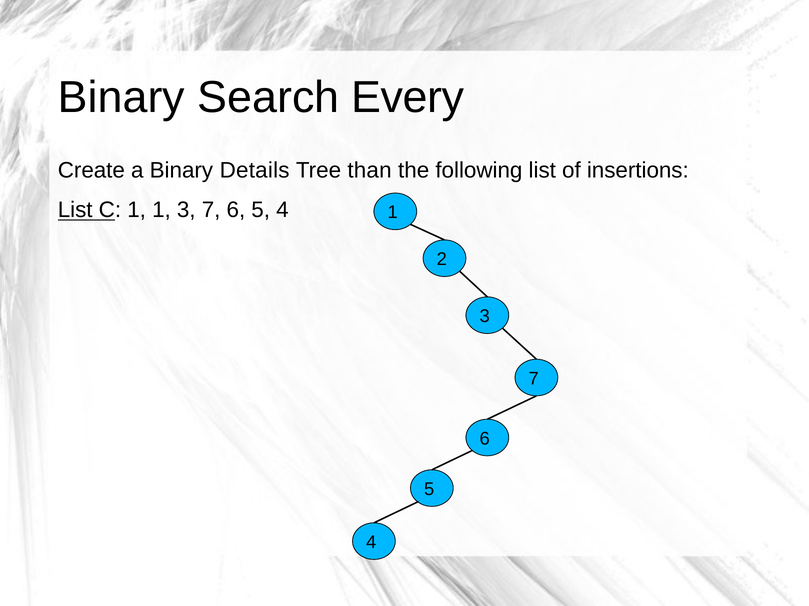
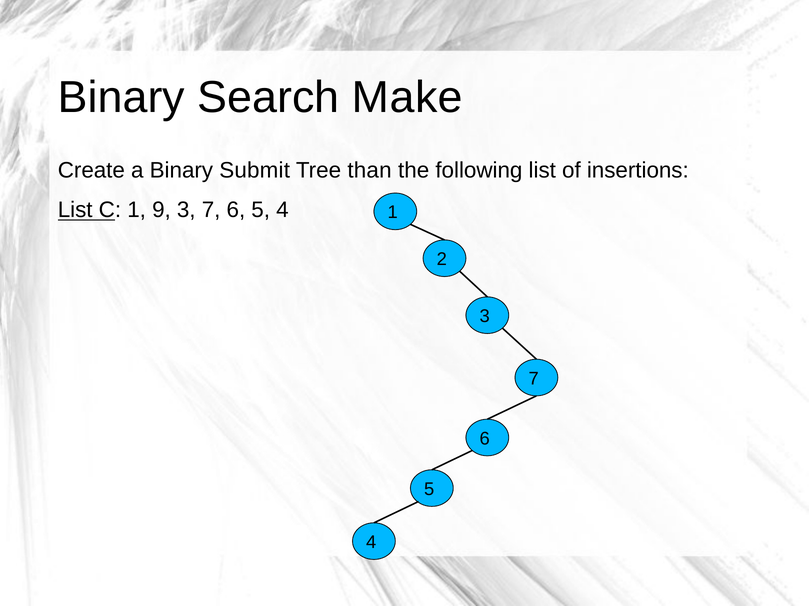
Every: Every -> Make (407, 98)
Details: Details -> Submit (255, 171)
1 1: 1 -> 9 (161, 210)
